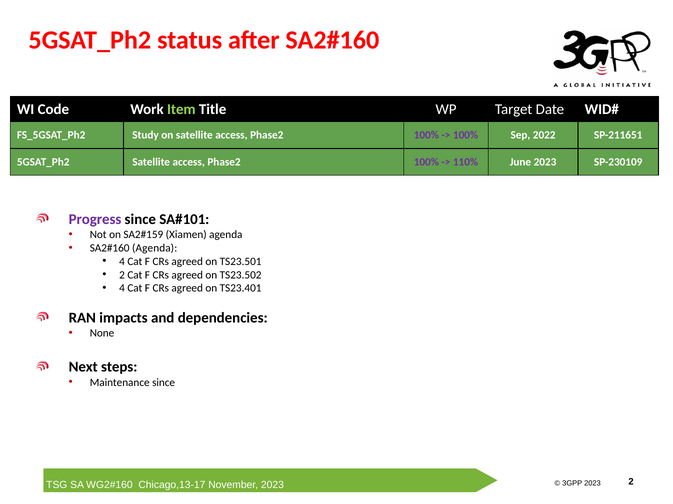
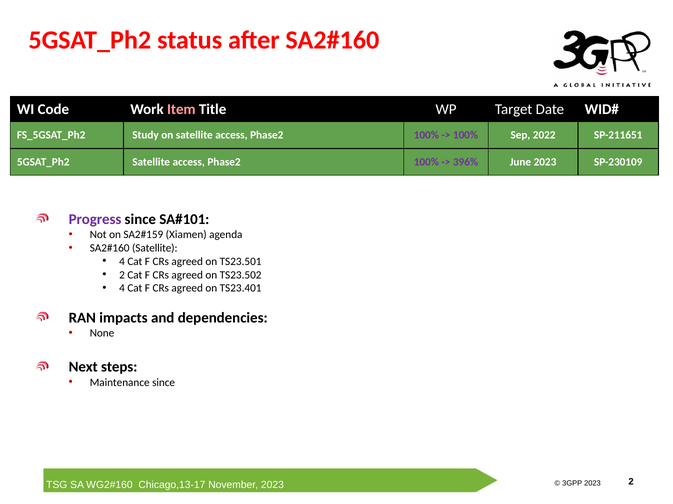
Item colour: light green -> pink (181, 109)
110%: 110% -> 396% (466, 162)
Agenda: Agenda -> Satellite (155, 248)
